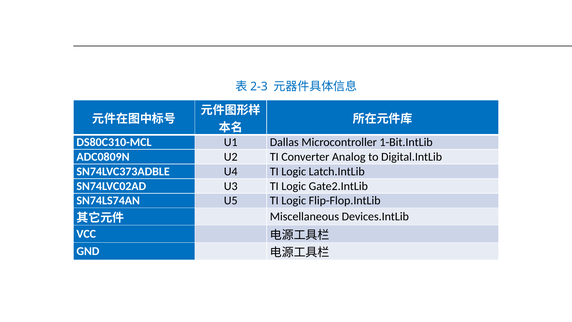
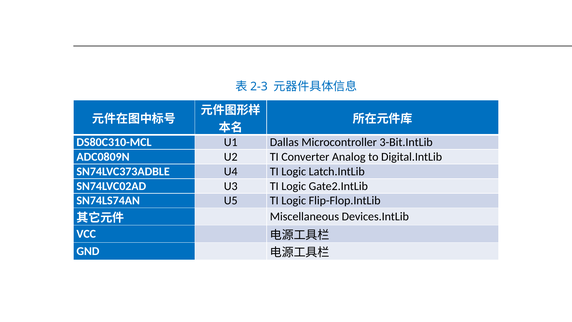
1-Bit.IntLib: 1-Bit.IntLib -> 3-Bit.IntLib (406, 142)
